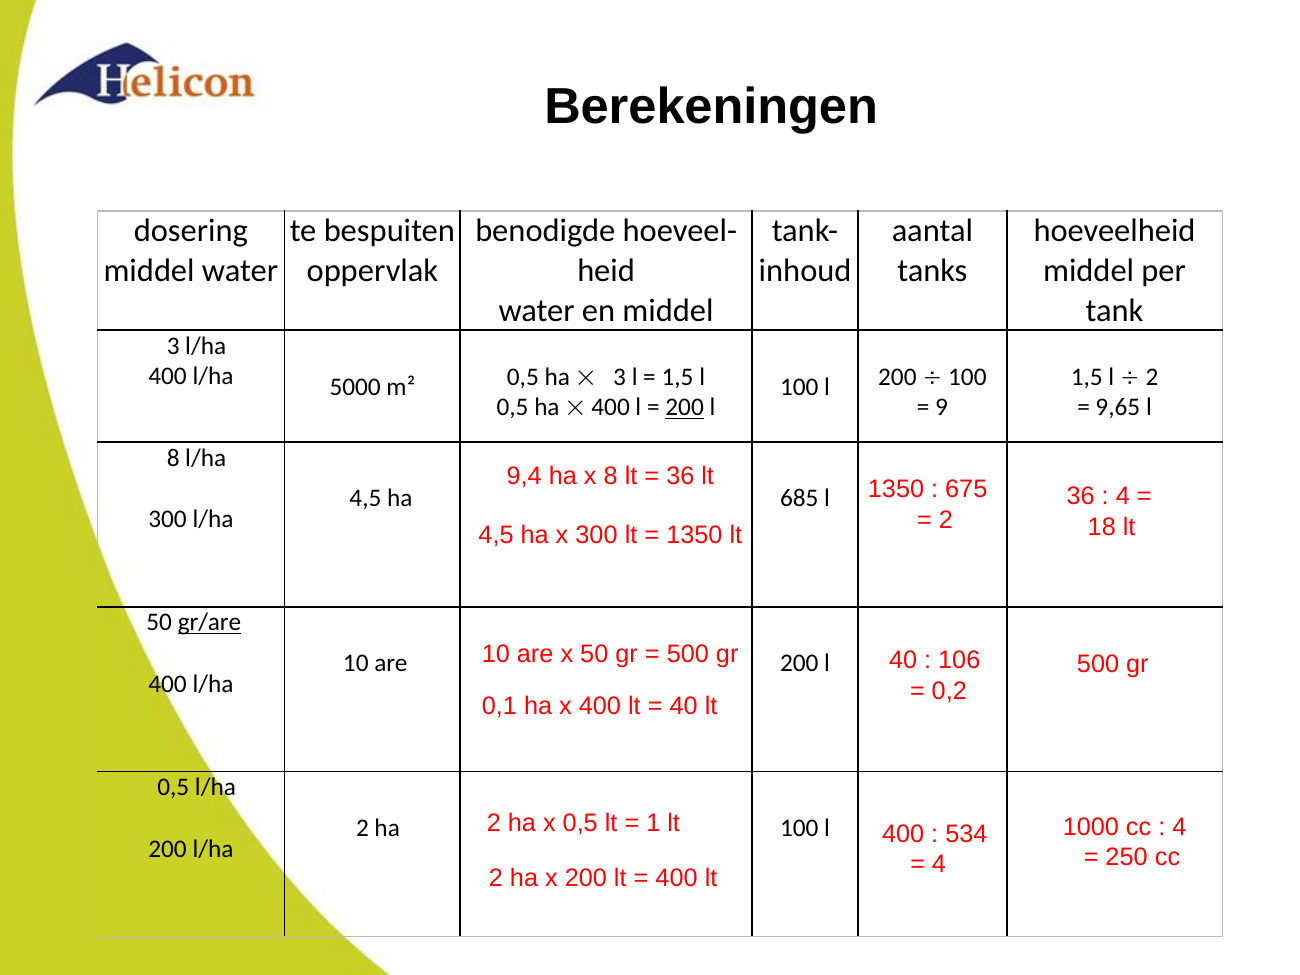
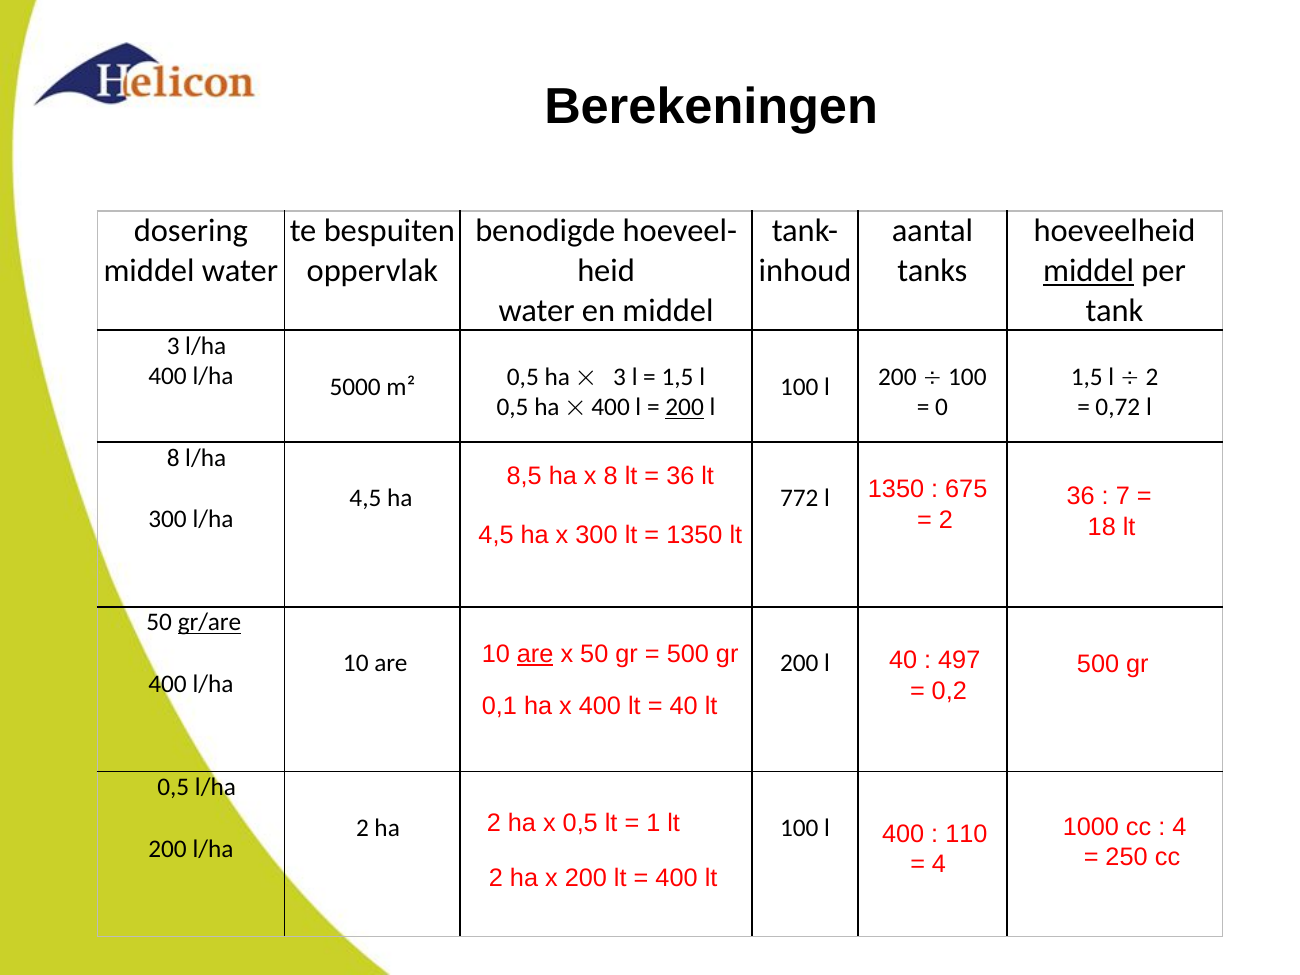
middel underline: none -> present (1089, 271)
9: 9 -> 0 (941, 408)
9,65: 9,65 -> 0,72 (1118, 408)
9,4: 9,4 -> 8,5 (524, 476)
4: 4 -> 7 (1123, 497)
685: 685 -> 772 (799, 499)
are underline: none -> present (535, 654)
106: 106 -> 497 (959, 661)
534: 534 -> 110 (966, 834)
